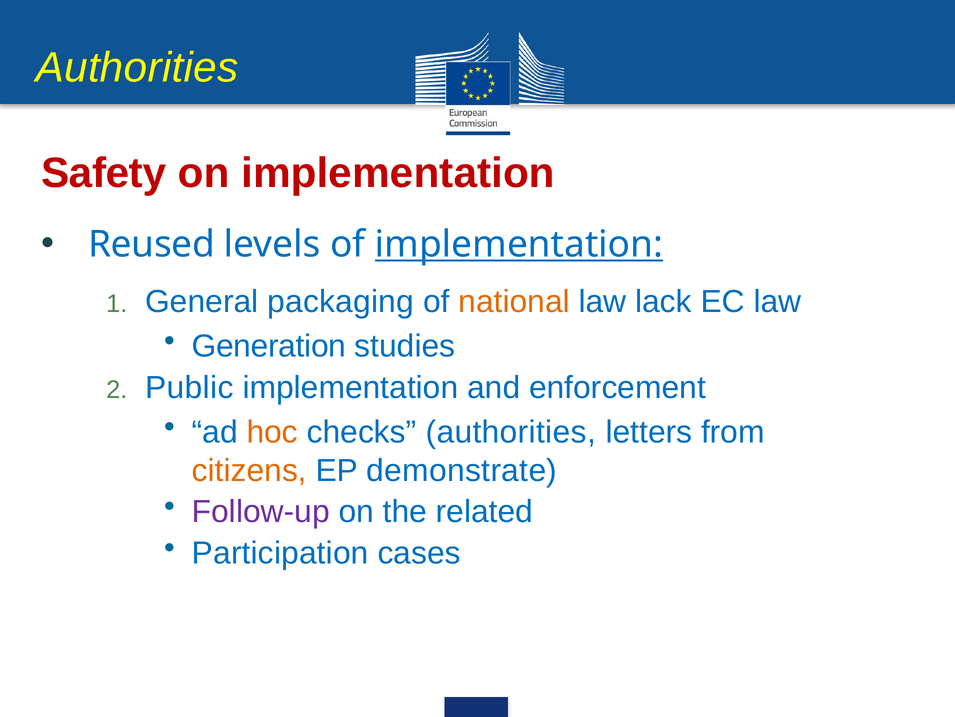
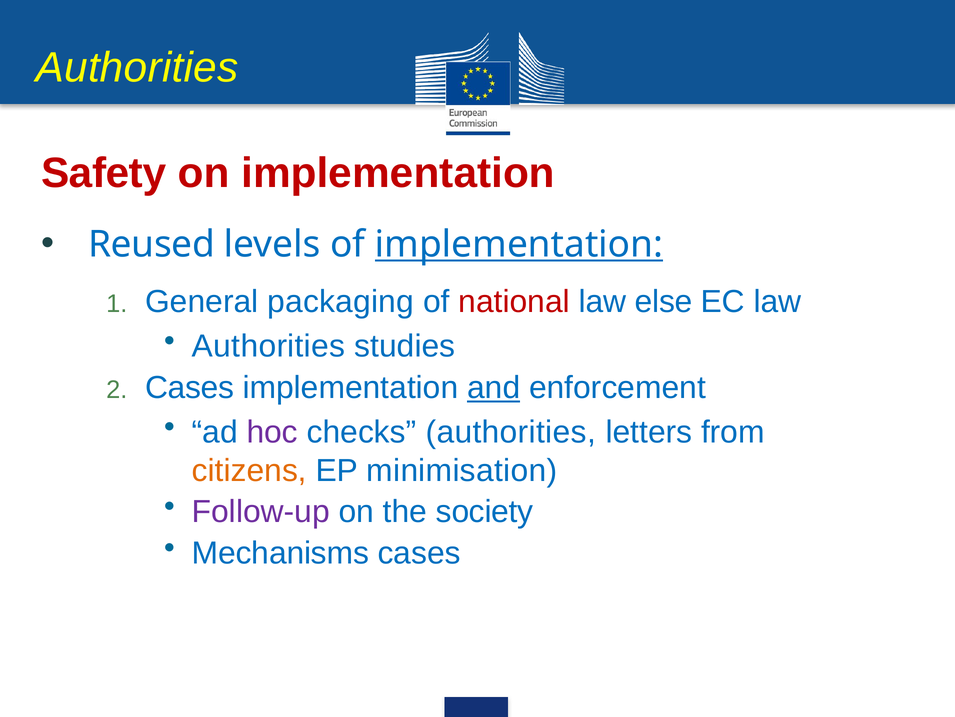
national colour: orange -> red (514, 301)
lack: lack -> else (664, 301)
Generation: Generation -> Authorities (269, 346)
Public: Public -> Cases (190, 387)
and underline: none -> present (494, 387)
hoc colour: orange -> purple (272, 432)
demonstrate: demonstrate -> minimisation (462, 470)
related: related -> society (485, 511)
Participation: Participation -> Mechanisms (280, 553)
